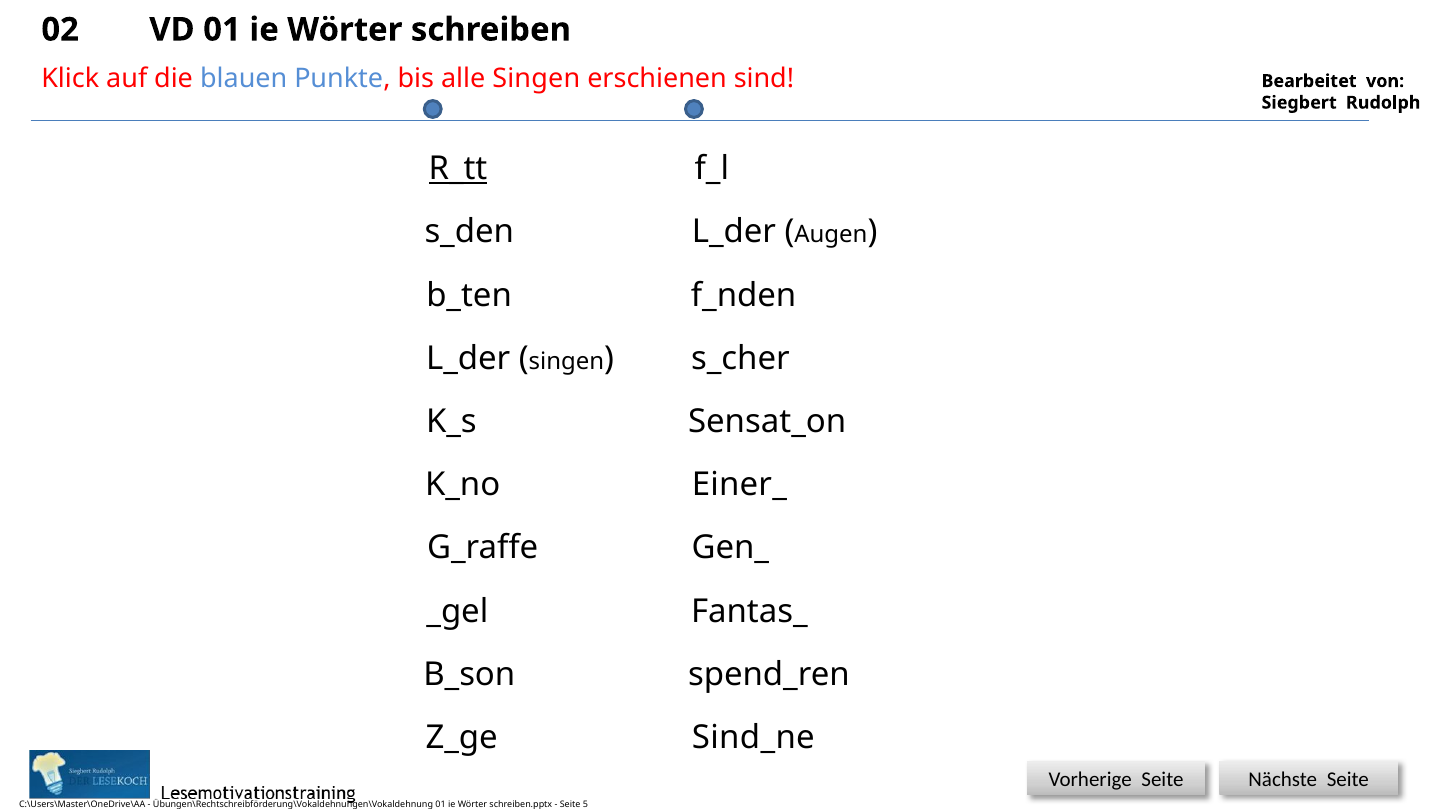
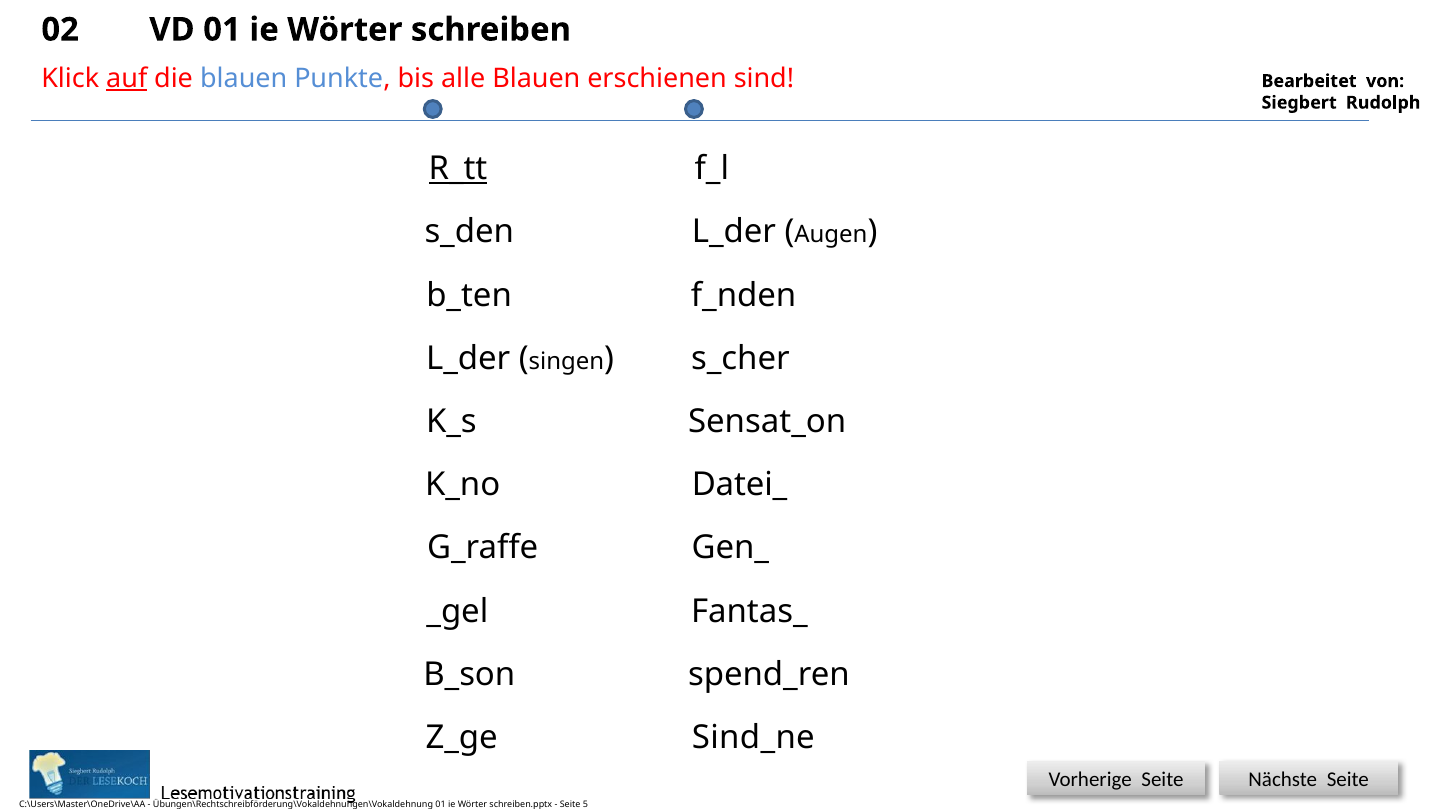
auf underline: none -> present (127, 78)
alle Singen: Singen -> Blauen (536, 78)
Einer_: Einer_ -> Datei_ (740, 485)
